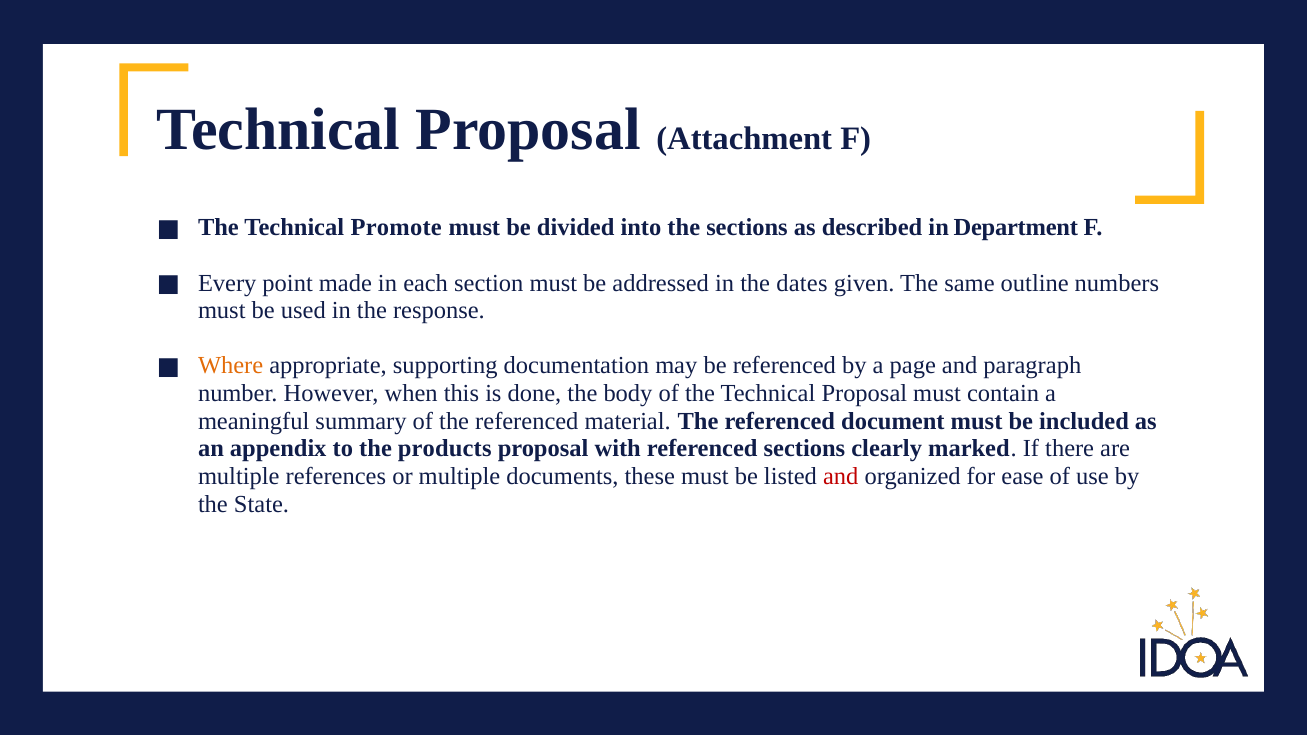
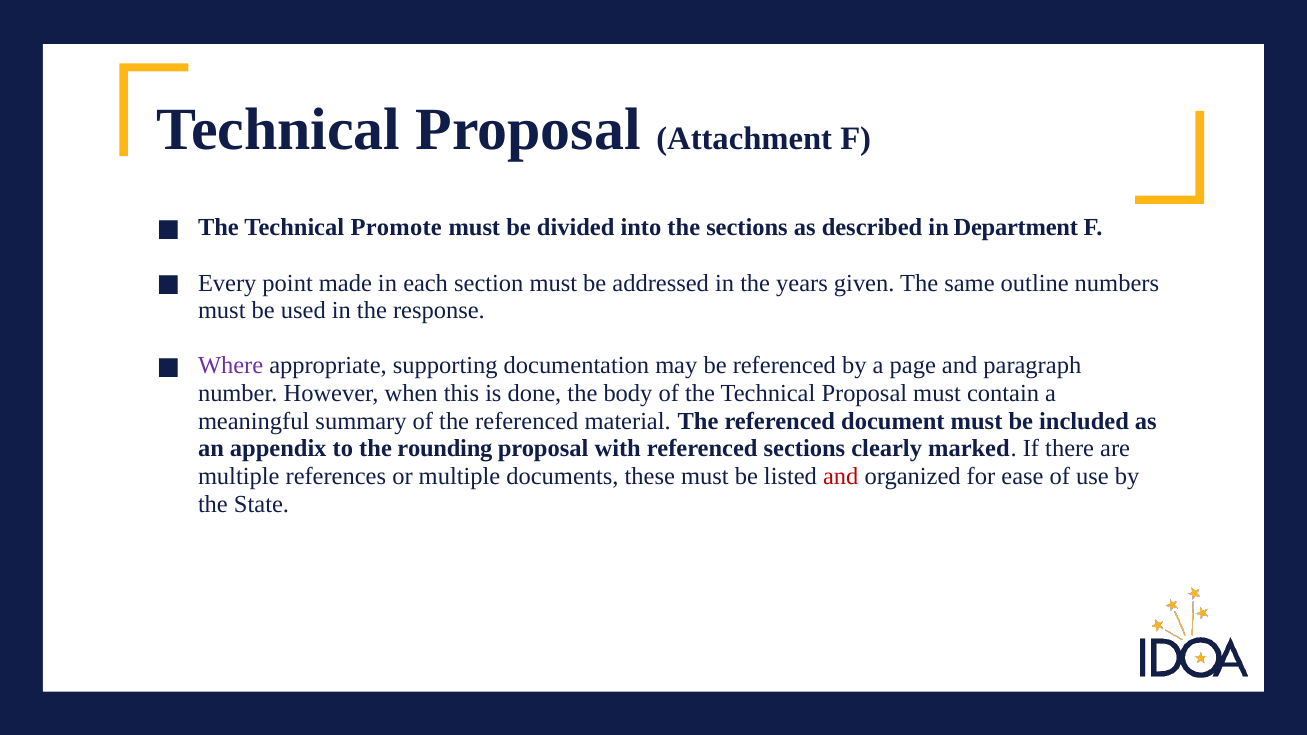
dates: dates -> years (802, 283)
Where colour: orange -> purple (231, 366)
products: products -> rounding (445, 449)
